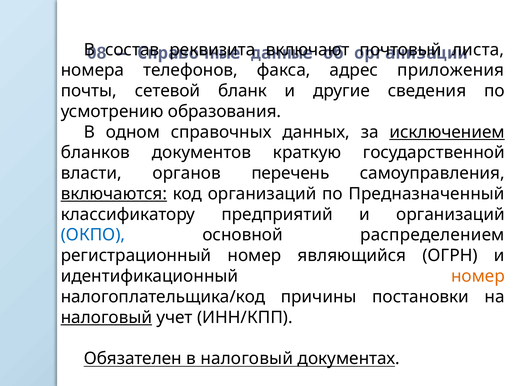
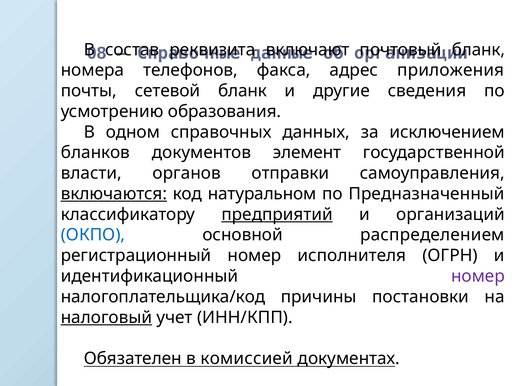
листа: листа -> бланк (478, 50)
исключением underline: present -> none (447, 132)
краткую: краткую -> элемент (307, 153)
перечень: перечень -> отправки (290, 173)
код организаций: организаций -> натуральном (262, 194)
предприятий underline: none -> present (277, 215)
являющийся: являющийся -> исполнителя (352, 256)
номер colour: orange -> purple (478, 276)
в налоговый: налоговый -> комиссией (247, 359)
